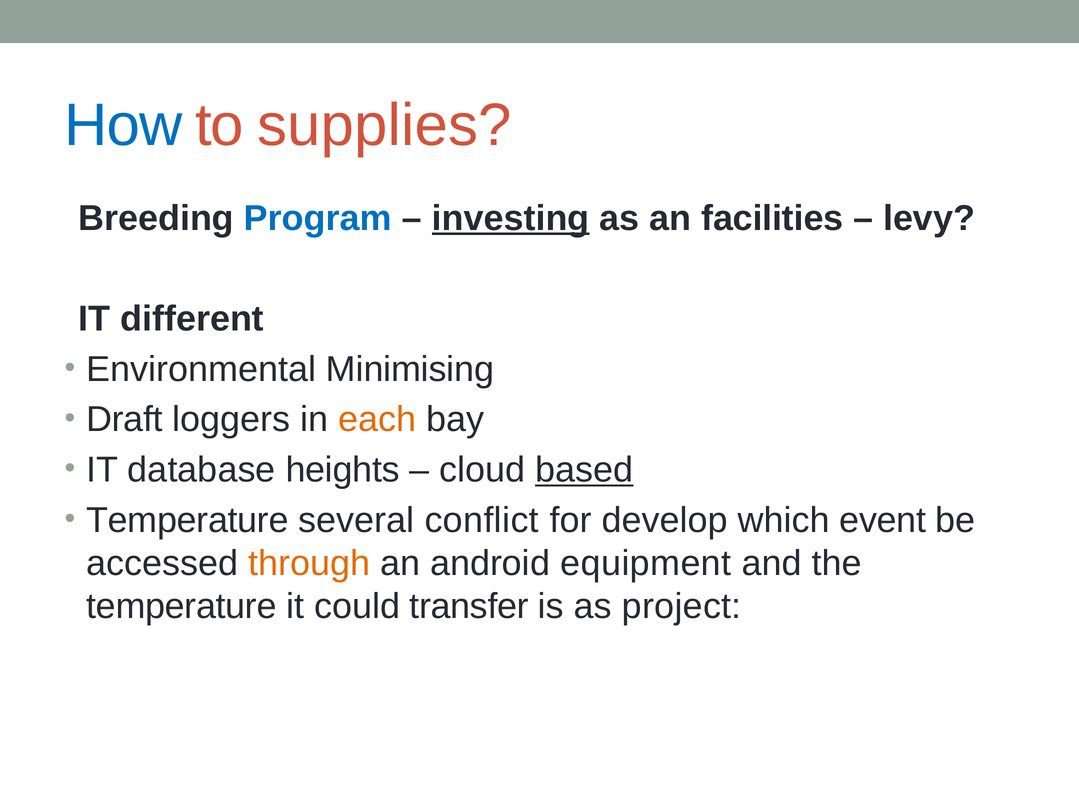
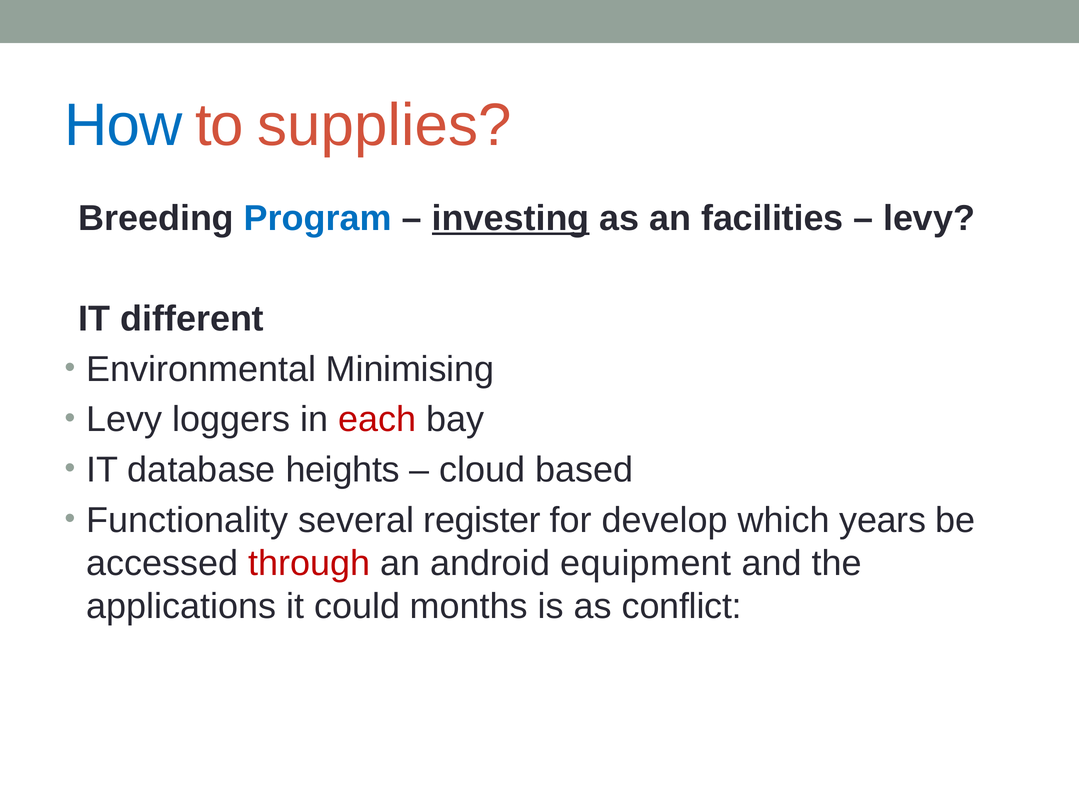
Draft: Draft -> Levy (124, 420)
each colour: orange -> red (377, 420)
based underline: present -> none (584, 470)
Temperature: Temperature -> Functionality (187, 520)
conflict: conflict -> register (482, 520)
event: event -> years (883, 520)
through colour: orange -> red (309, 564)
temperature: temperature -> applications (181, 607)
transfer: transfer -> months (469, 607)
project: project -> conflict (682, 607)
